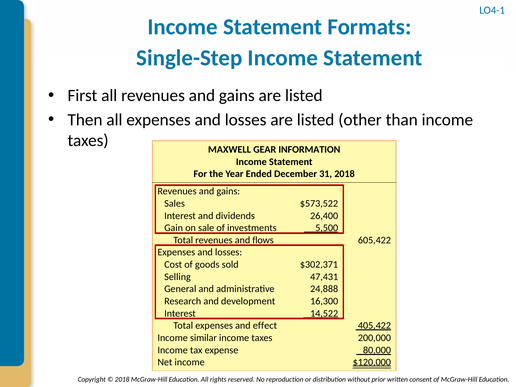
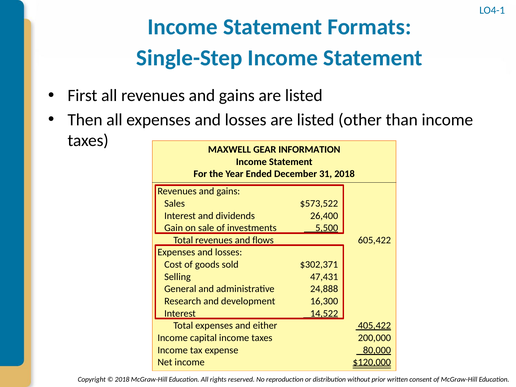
effect: effect -> either (265, 326)
similar: similar -> capital (203, 338)
